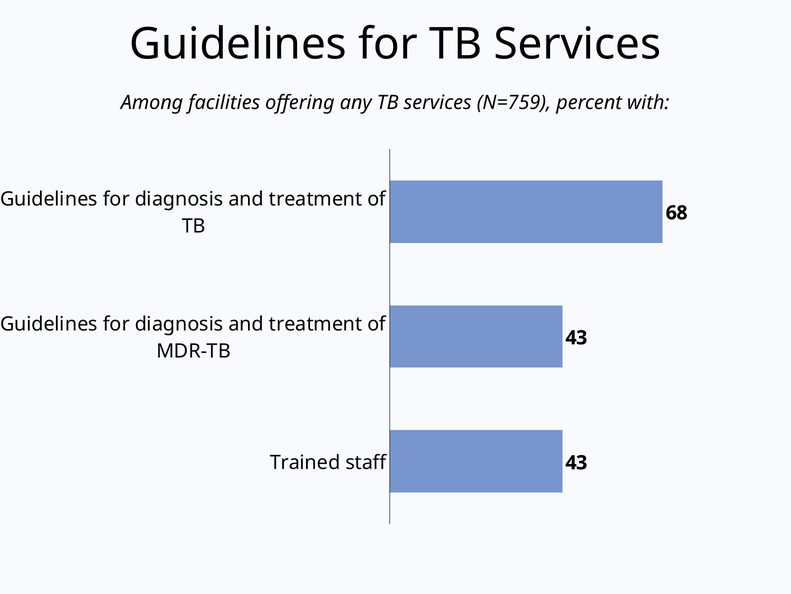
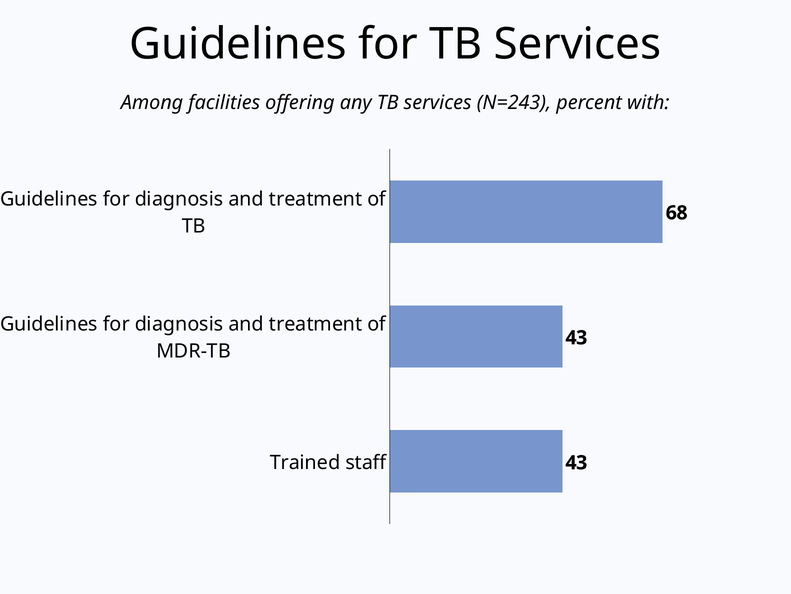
N=759: N=759 -> N=243 (514, 103)
